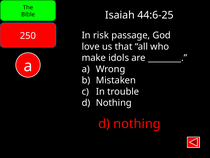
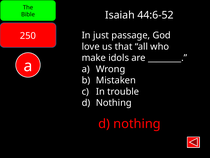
44:6-25: 44:6-25 -> 44:6-52 (156, 15)
risk: risk -> just (101, 35)
